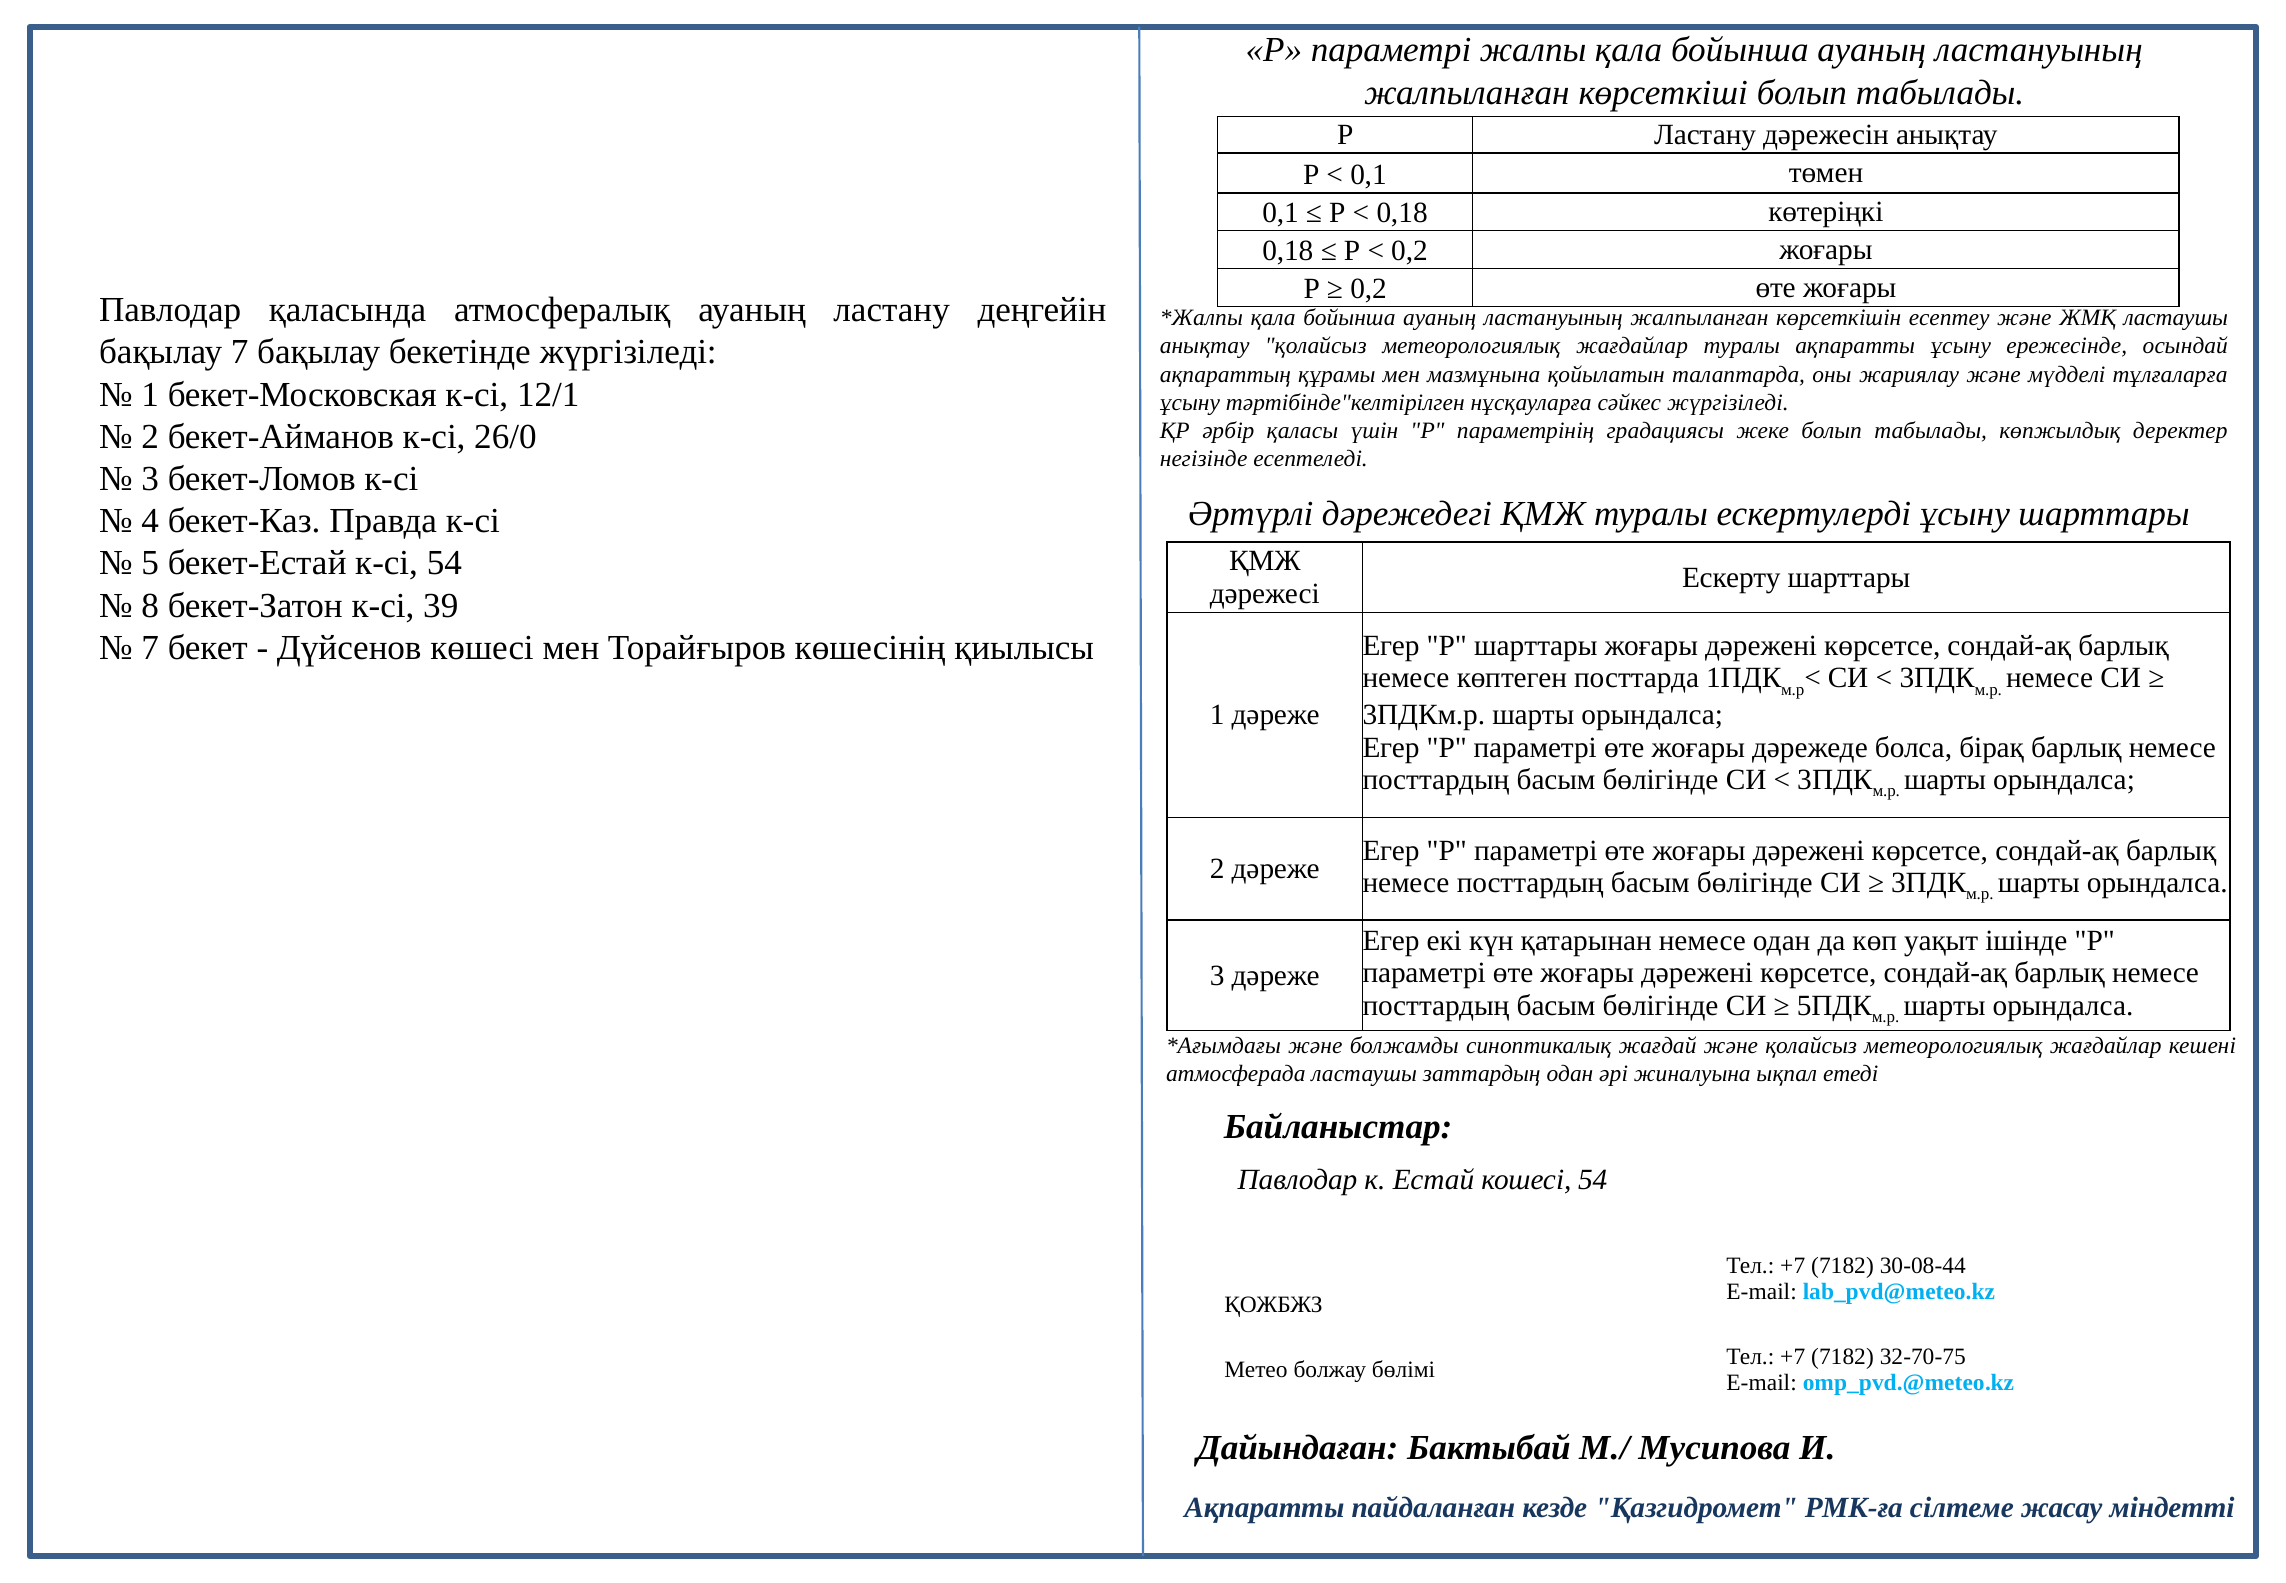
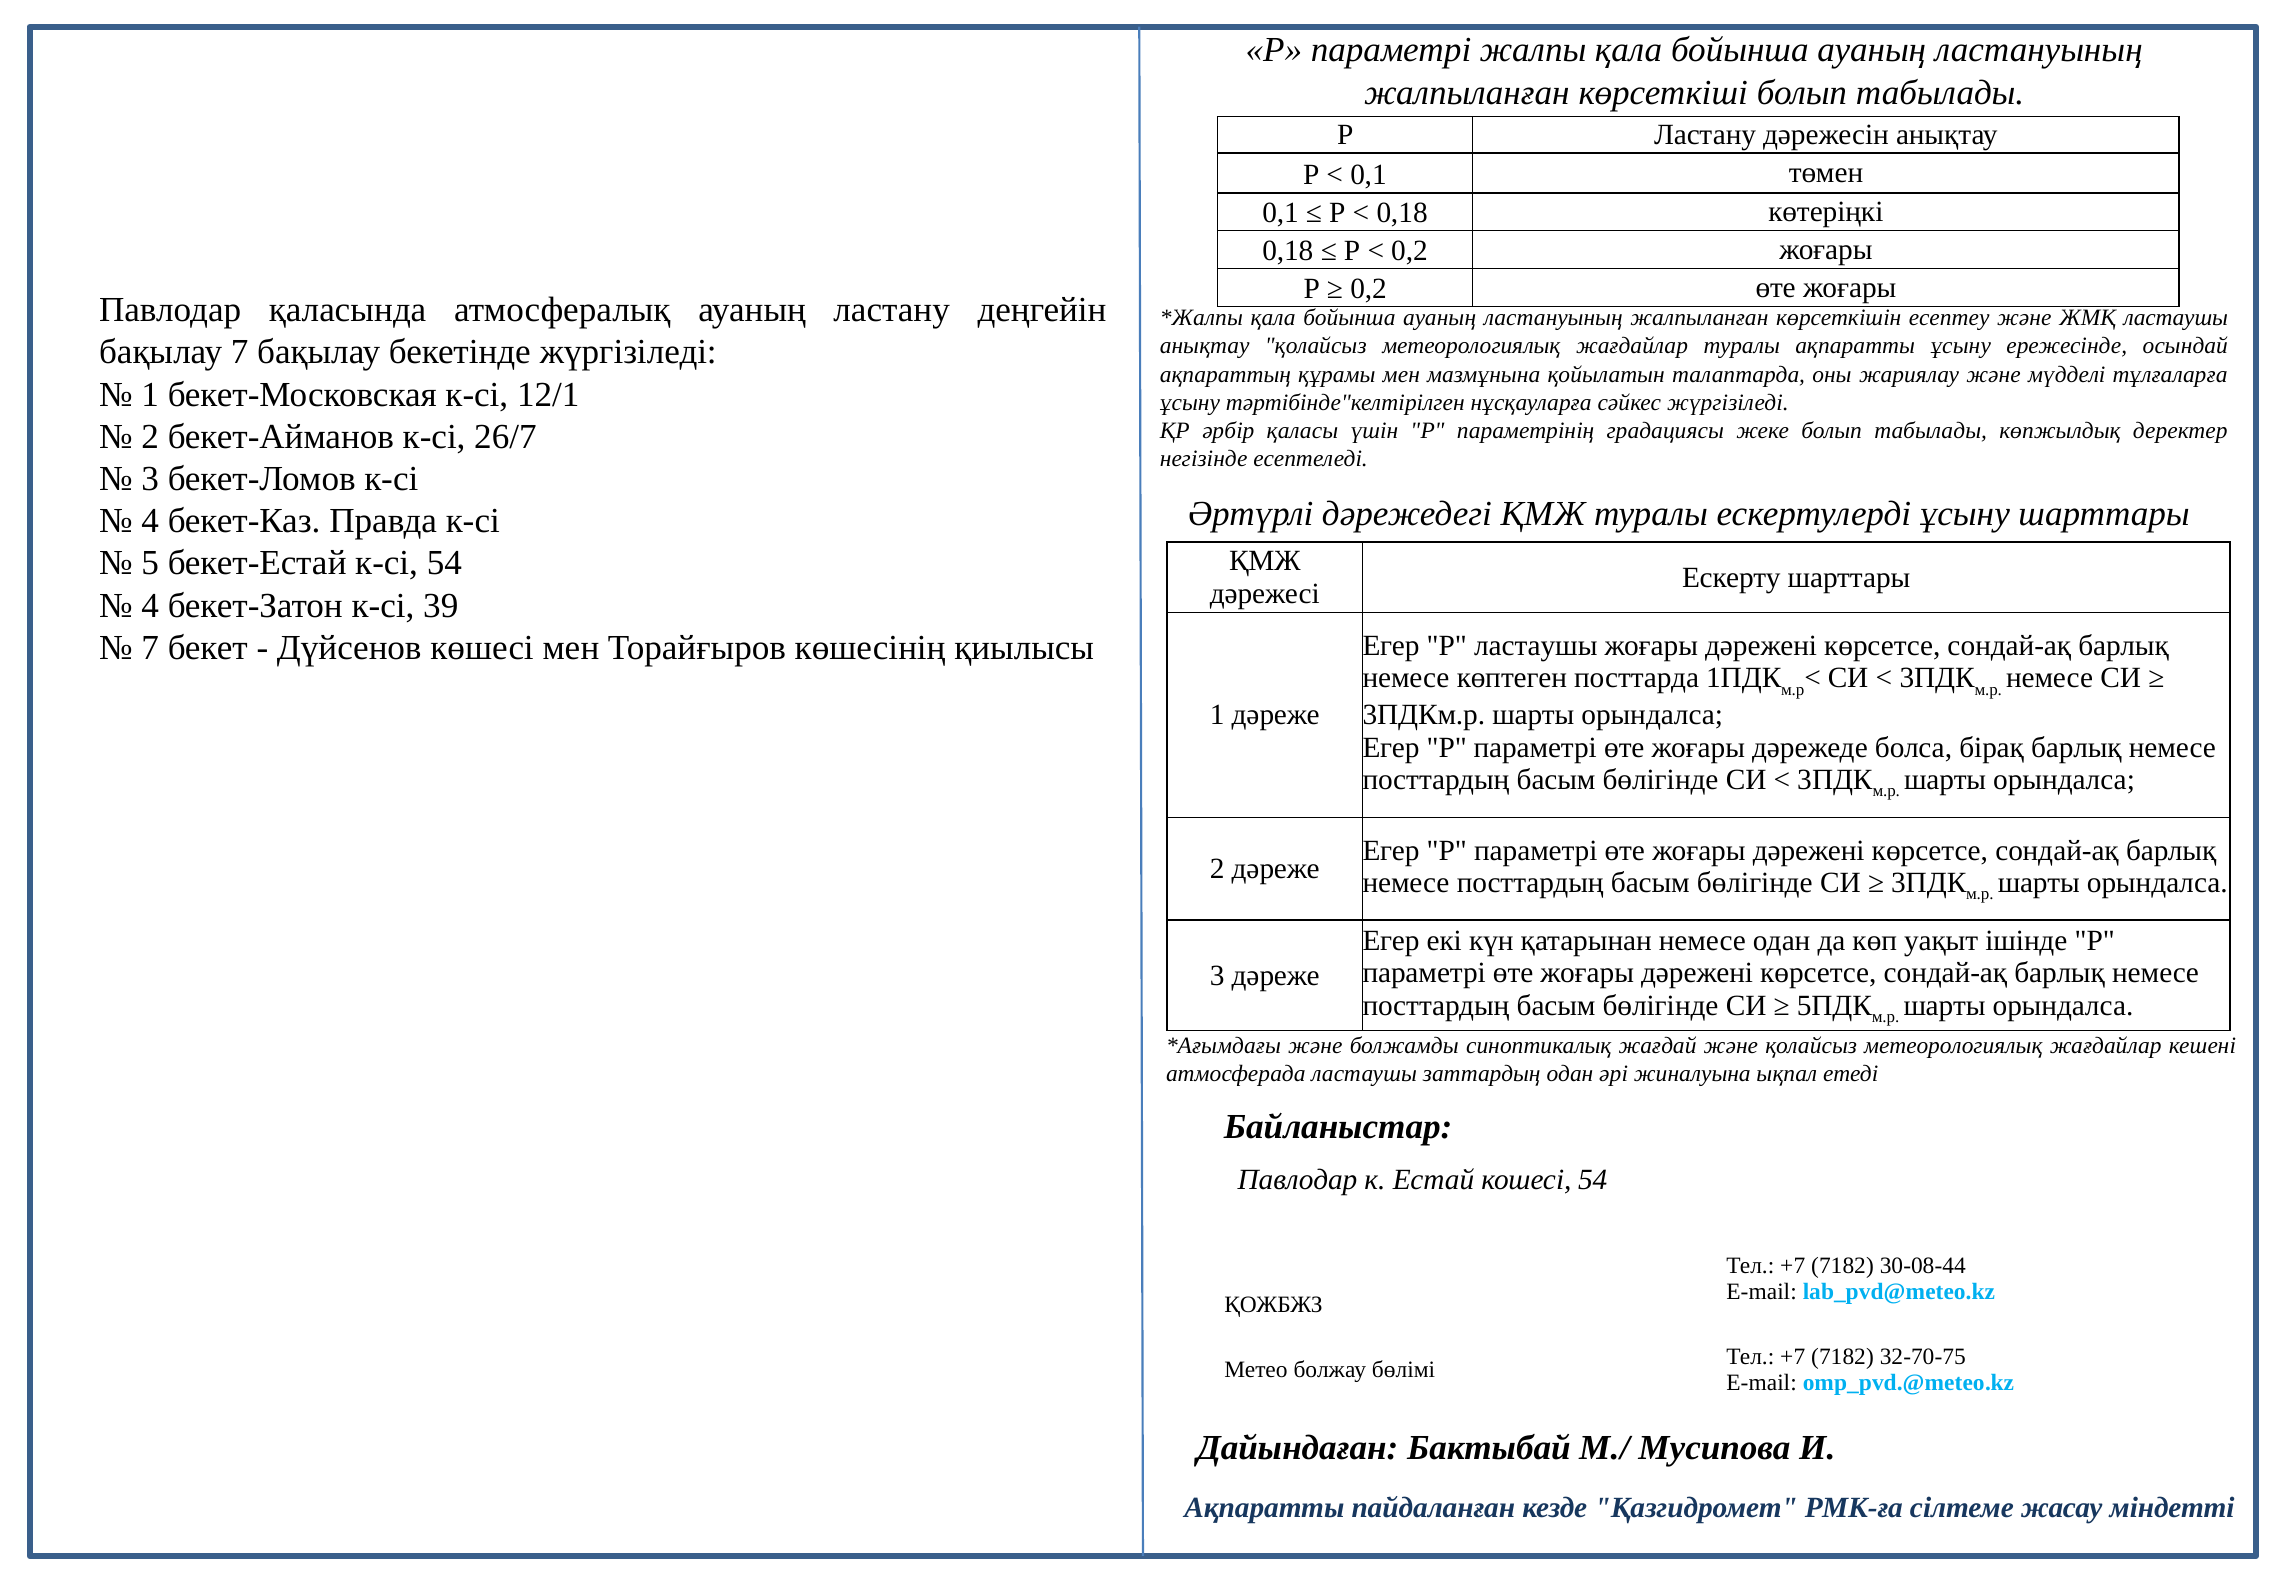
26/0: 26/0 -> 26/7 (505, 437)
8: 8 -> 4 (150, 605)
Р шарттары: шарттары -> ластаушы (1536, 646)
